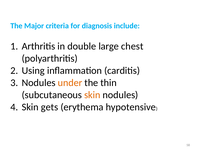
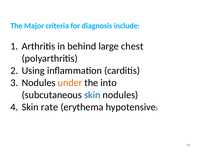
double: double -> behind (82, 46)
thin: thin -> into (109, 83)
skin colour: orange -> blue (92, 95)
gets: gets -> rate (50, 107)
